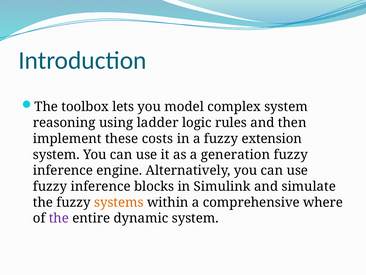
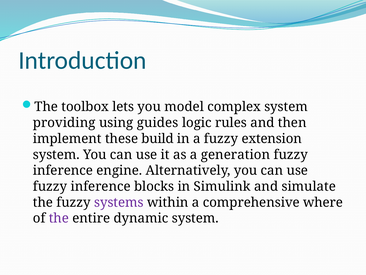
reasoning: reasoning -> providing (64, 123)
ladder: ladder -> guides (158, 123)
costs: costs -> build (158, 138)
systems colour: orange -> purple (119, 202)
